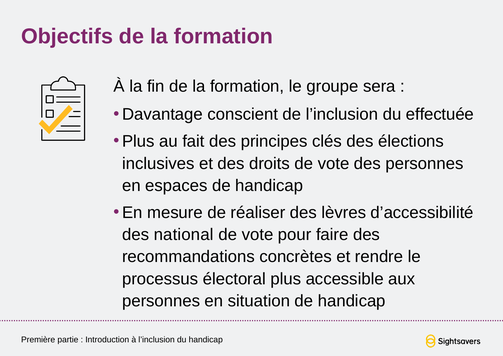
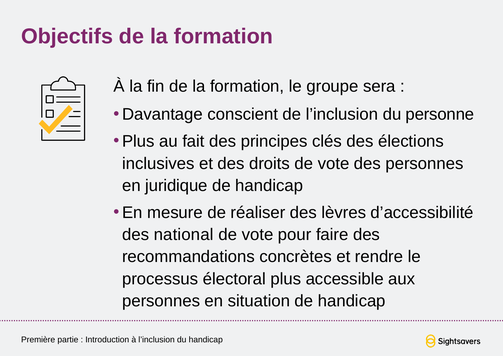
effectuée: effectuée -> personne (440, 114)
espaces: espaces -> juridique (176, 185)
